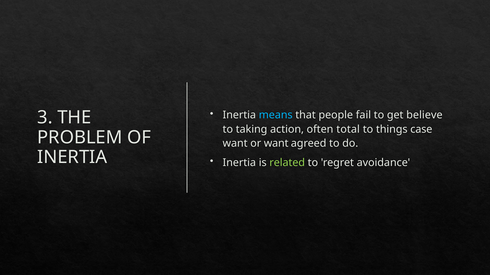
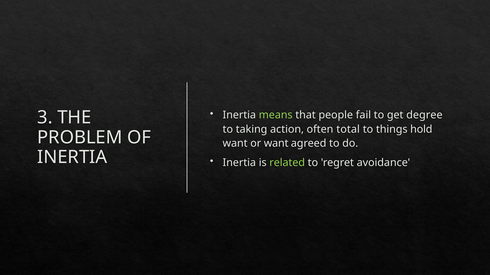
means colour: light blue -> light green (276, 115)
believe: believe -> degree (424, 115)
case: case -> hold (421, 130)
